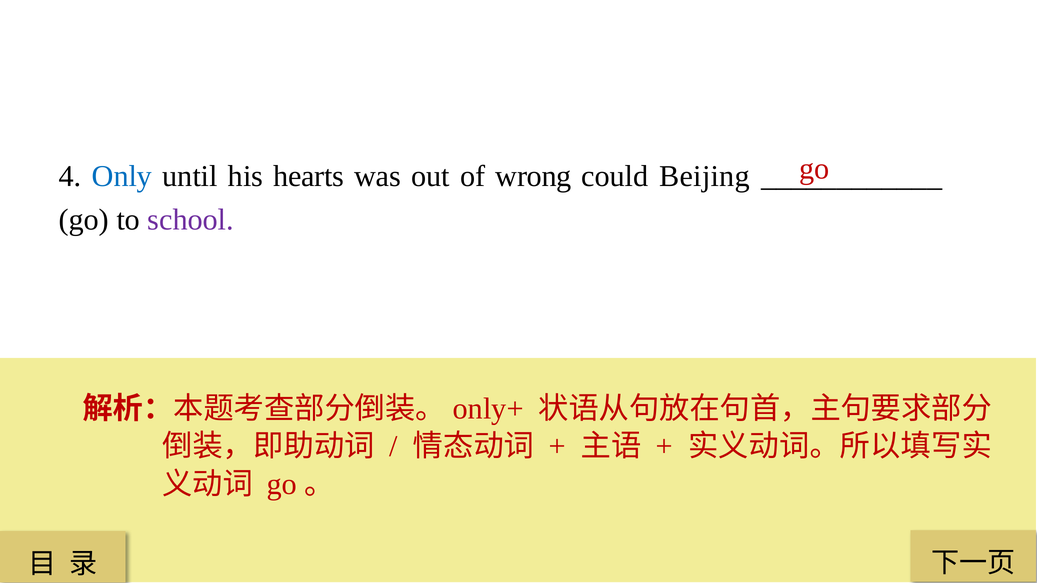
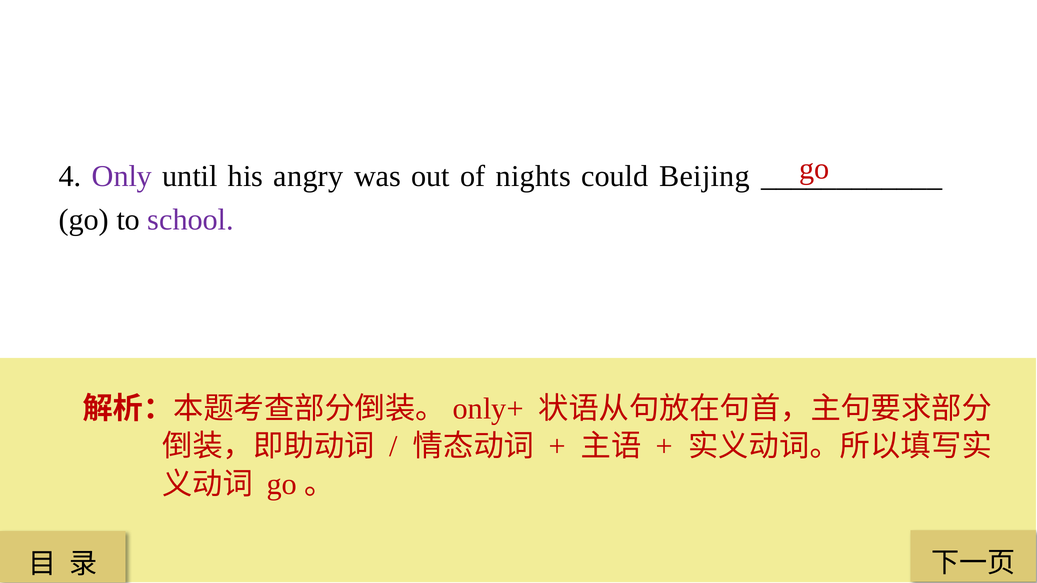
Only colour: blue -> purple (122, 176)
hearts: hearts -> angry (308, 176)
wrong: wrong -> nights (533, 176)
